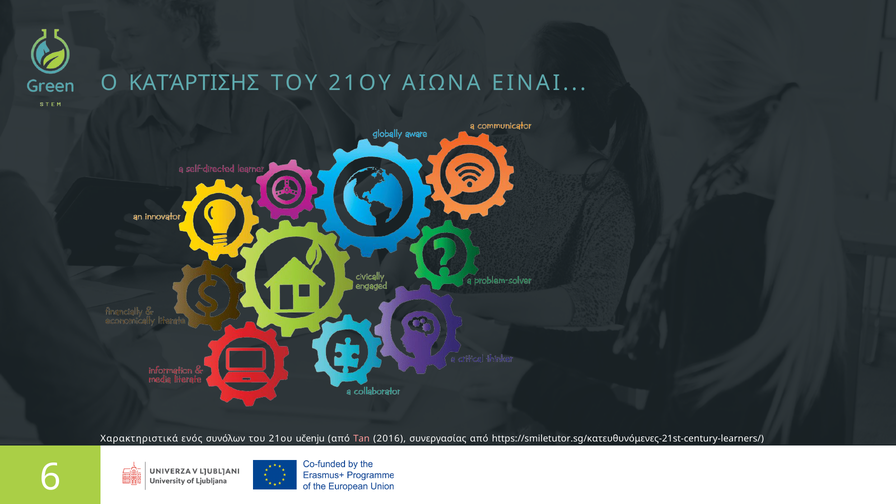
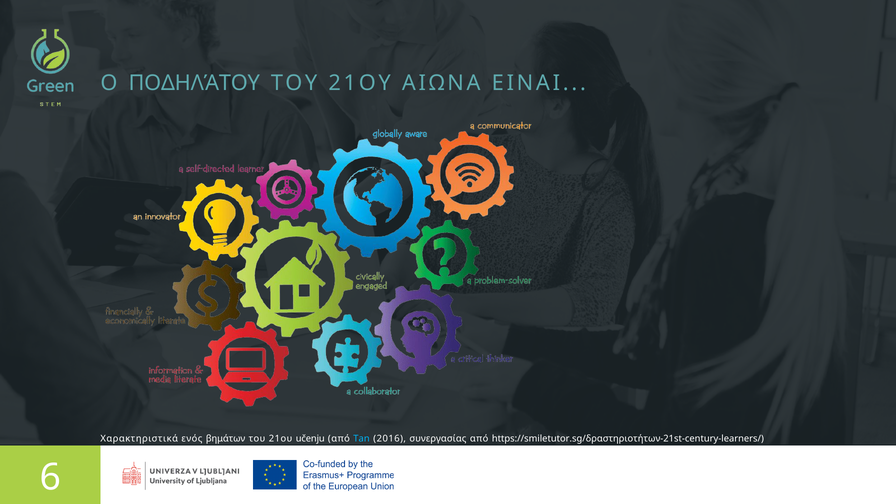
ΚΑΤΆΡΤΙΣΗΣ: ΚΑΤΆΡΤΙΣΗΣ -> ΠΟΔΗΛΆΤΟΥ (194, 83)
συνόλων: συνόλων -> βημάτων (226, 439)
Tan colour: pink -> light blue (362, 439)
https://smiletutor.sg/κατευθυνόμενες-21st-century-learners/: https://smiletutor.sg/κατευθυνόμενες-21st-century-learners/ -> https://smiletutor.sg/δραστηριοτήτων-21st-century-learners/ (628, 439)
